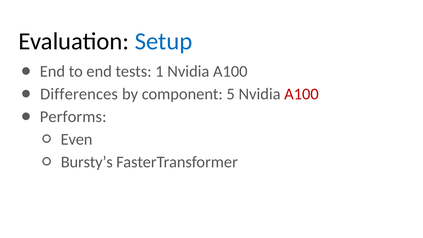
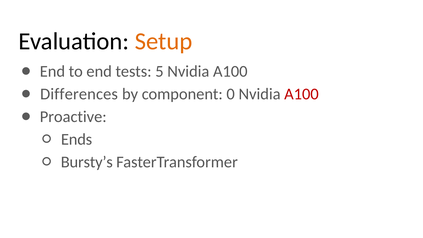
Setup colour: blue -> orange (164, 41)
1: 1 -> 5 (159, 71)
5: 5 -> 0 (231, 94)
Performs: Performs -> Proactive (73, 117)
Even: Even -> Ends (77, 139)
